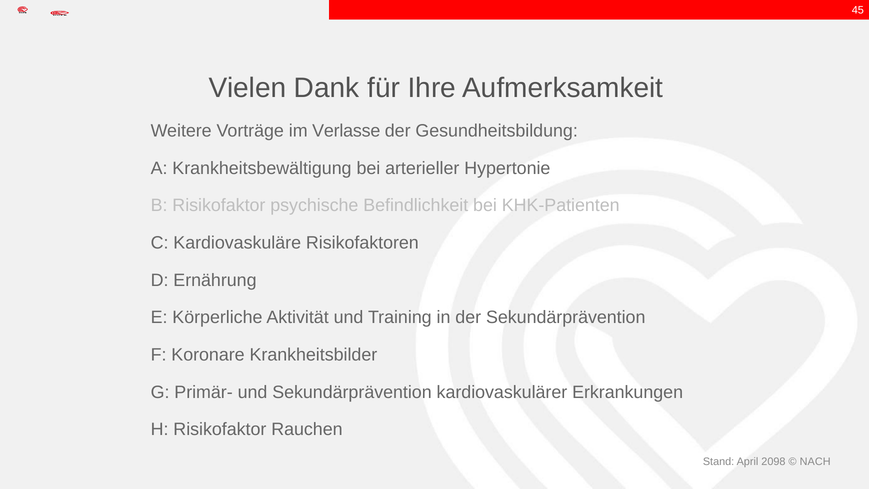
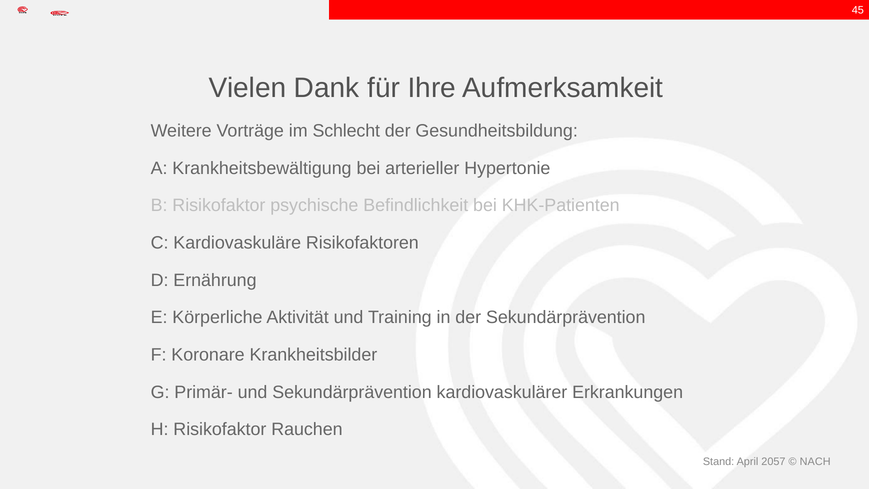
Verlasse: Verlasse -> Schlecht (346, 131)
2098: 2098 -> 2057 (773, 461)
